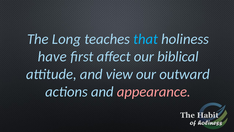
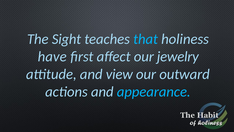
Long: Long -> Sight (67, 39)
biblical: biblical -> jewelry (178, 56)
appearance colour: pink -> light blue (154, 92)
